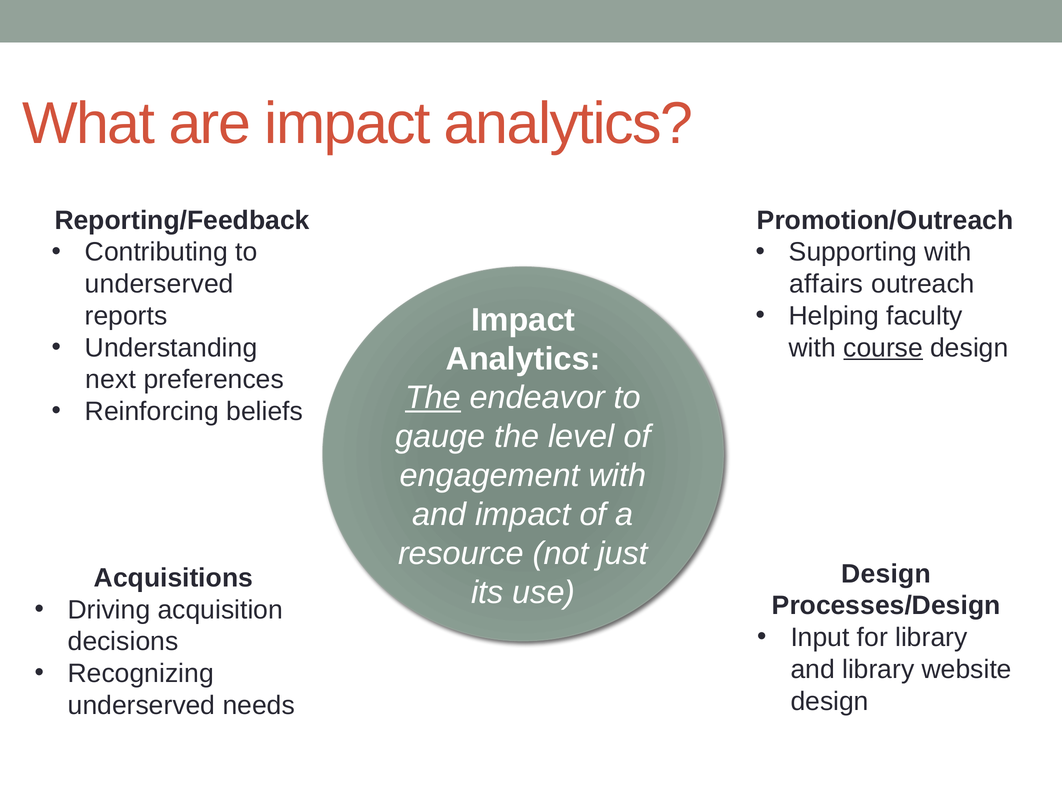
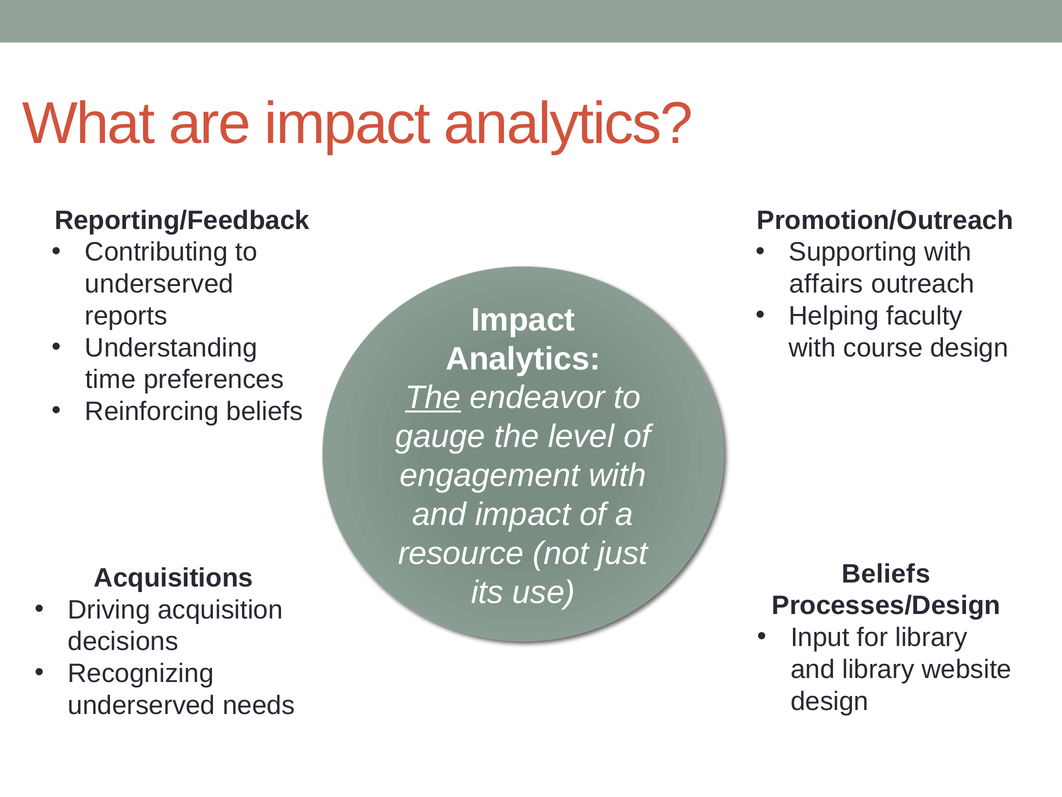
course underline: present -> none (883, 348)
next: next -> time (111, 379)
Design: Design -> Beliefs (886, 573)
